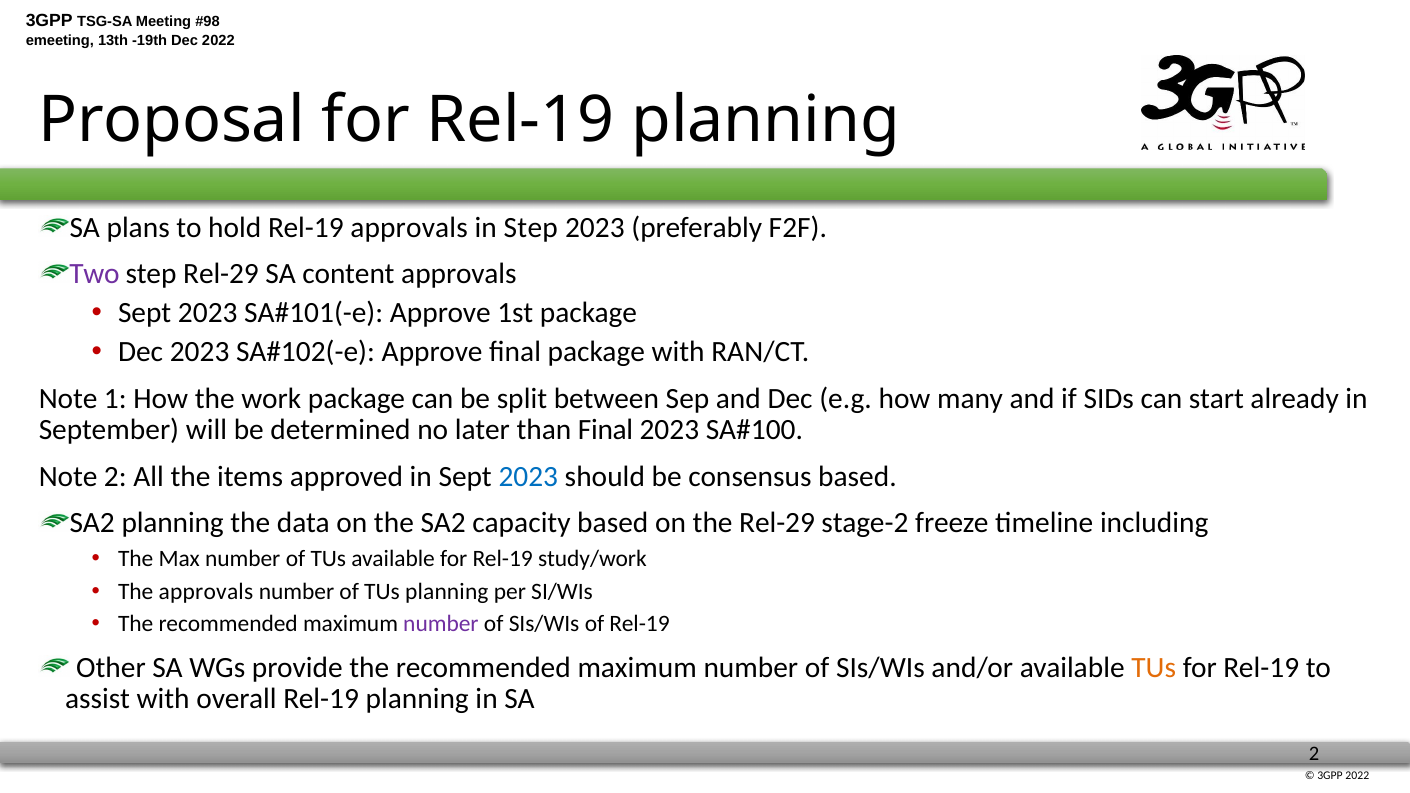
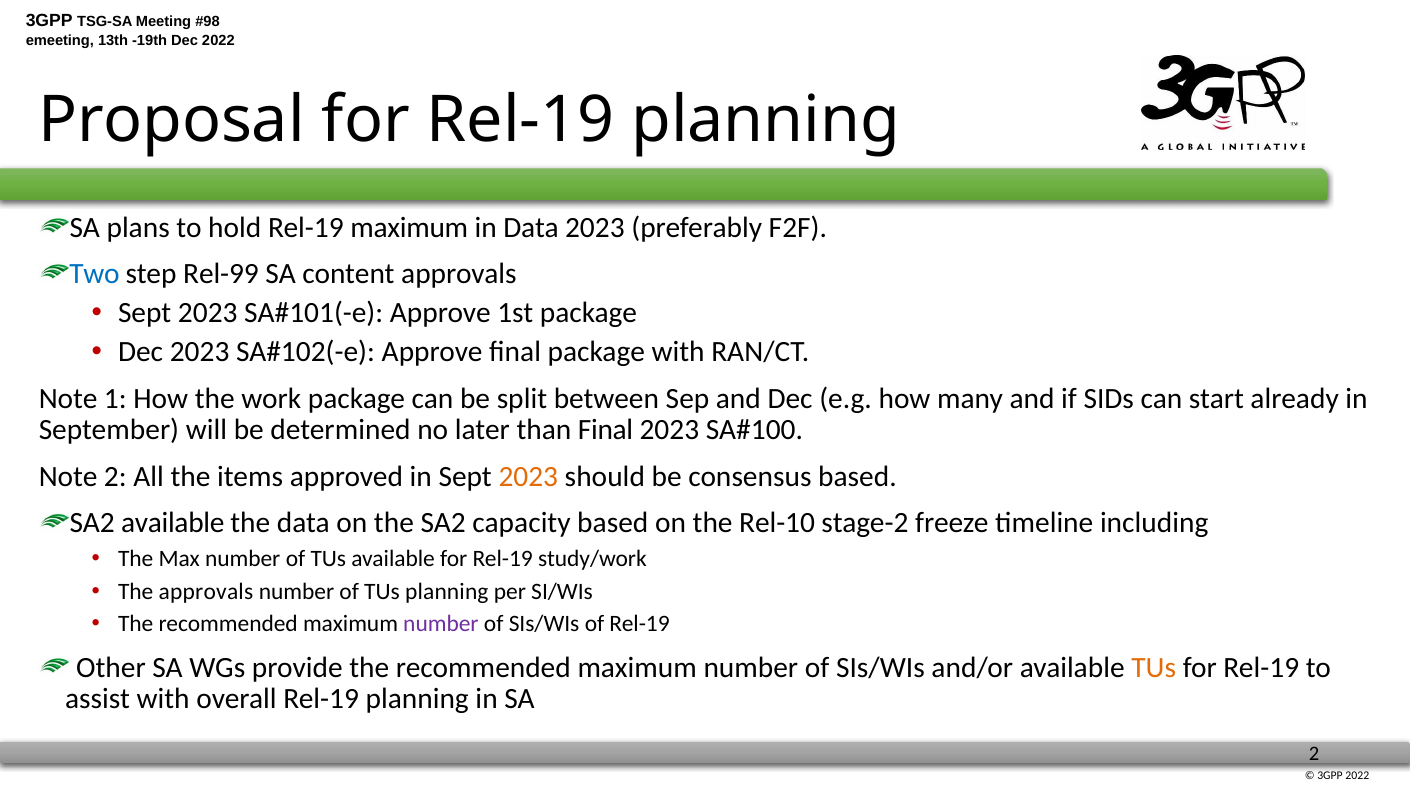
Rel-19 approvals: approvals -> maximum (409, 228)
in Step: Step -> Data (531, 228)
Two colour: purple -> blue (95, 274)
step Rel-29: Rel-29 -> Rel-99 (221, 274)
2023 colour: blue -> orange (528, 477)
SA2 planning: planning -> available (173, 523)
the Rel-29: Rel-29 -> Rel-10 (777, 523)
